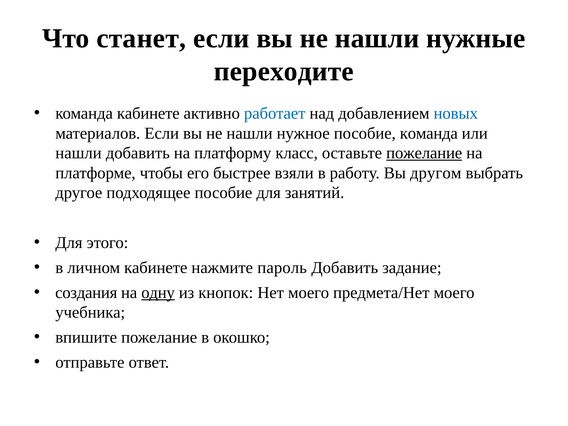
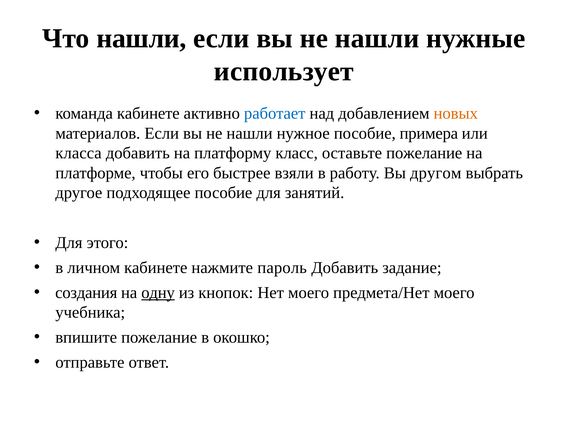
Что станет: станет -> нашли (141, 38)
переходите: переходите -> использует (284, 72)
новых colour: blue -> orange (456, 113)
пособие команда: команда -> примера (429, 133)
нашли: нашли -> класса (79, 153)
пожелание underline: present -> none (424, 153)
